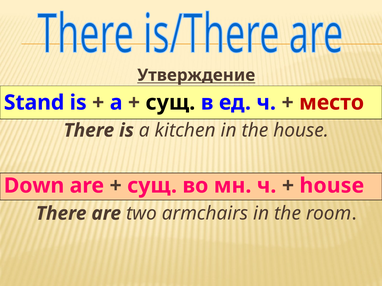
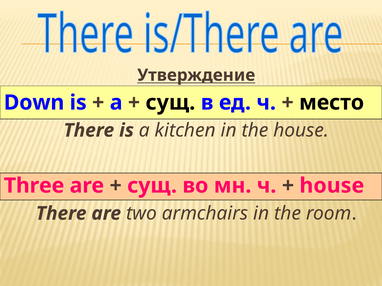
Stand: Stand -> Down (34, 103)
место colour: red -> black (332, 103)
Down: Down -> Three (34, 186)
